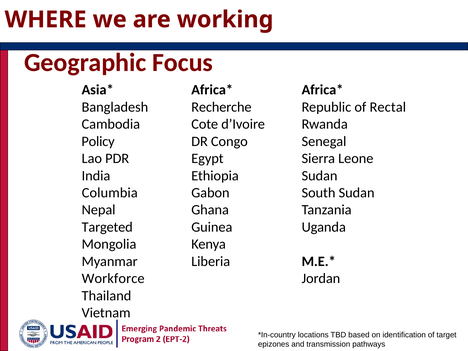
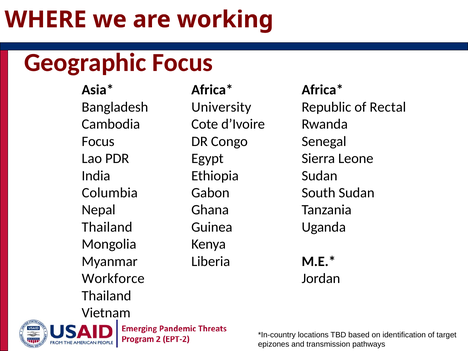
Recherche: Recherche -> University (221, 107)
Policy: Policy -> Focus (98, 141)
Targeted: Targeted -> Thailand (107, 227)
